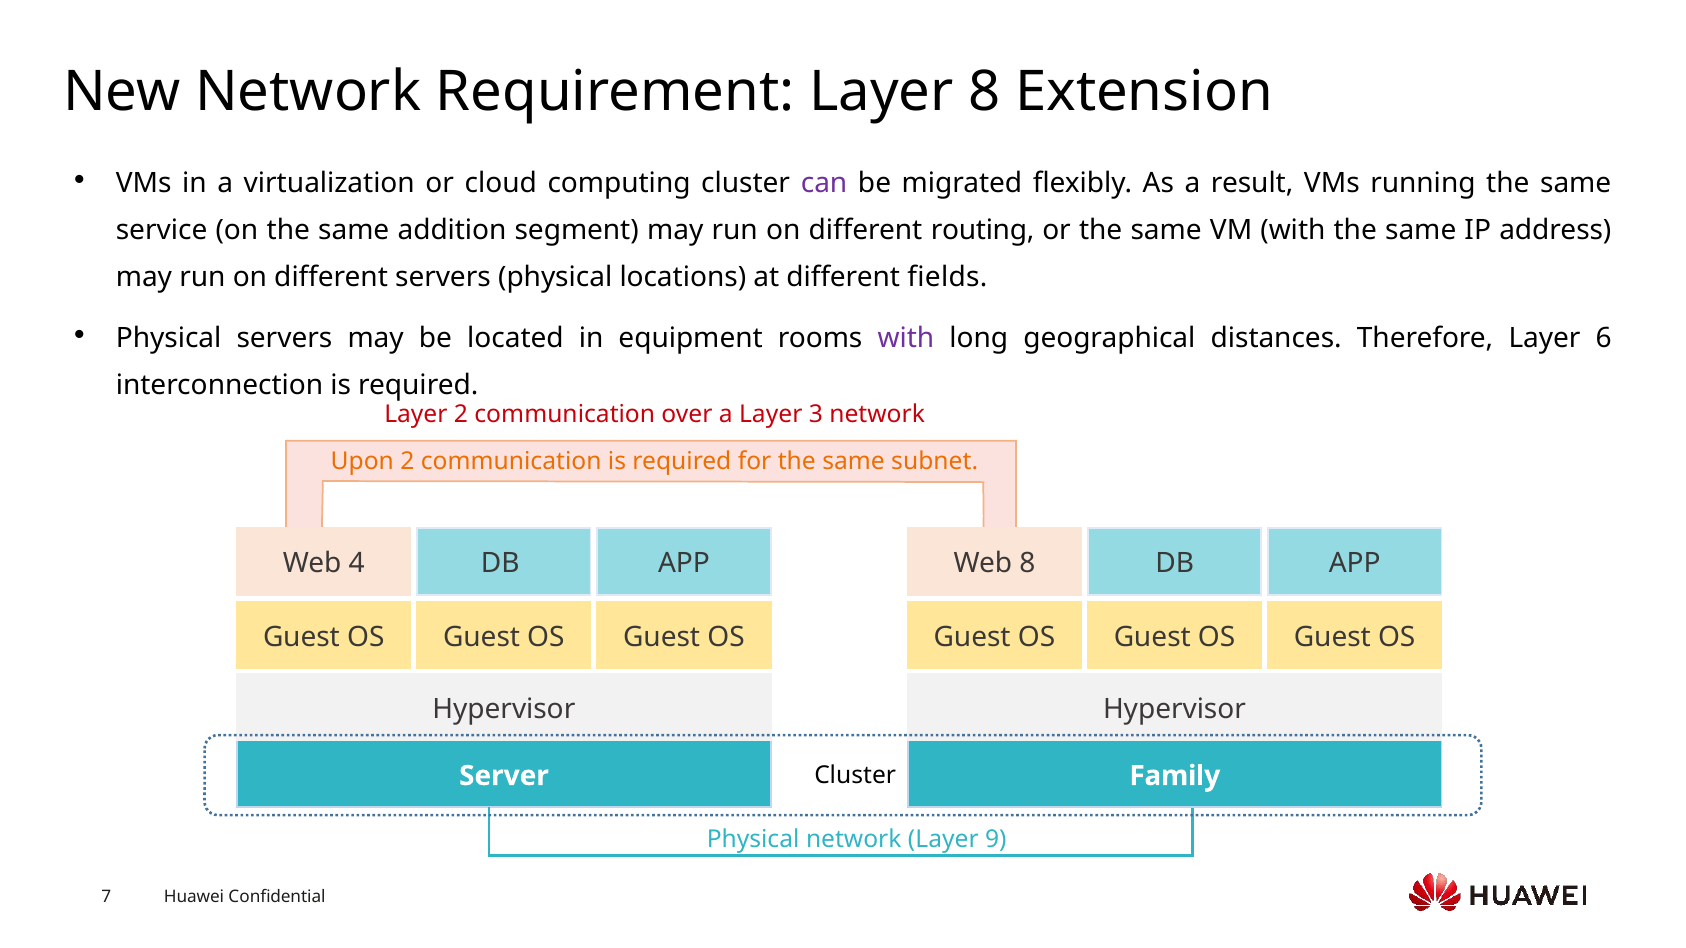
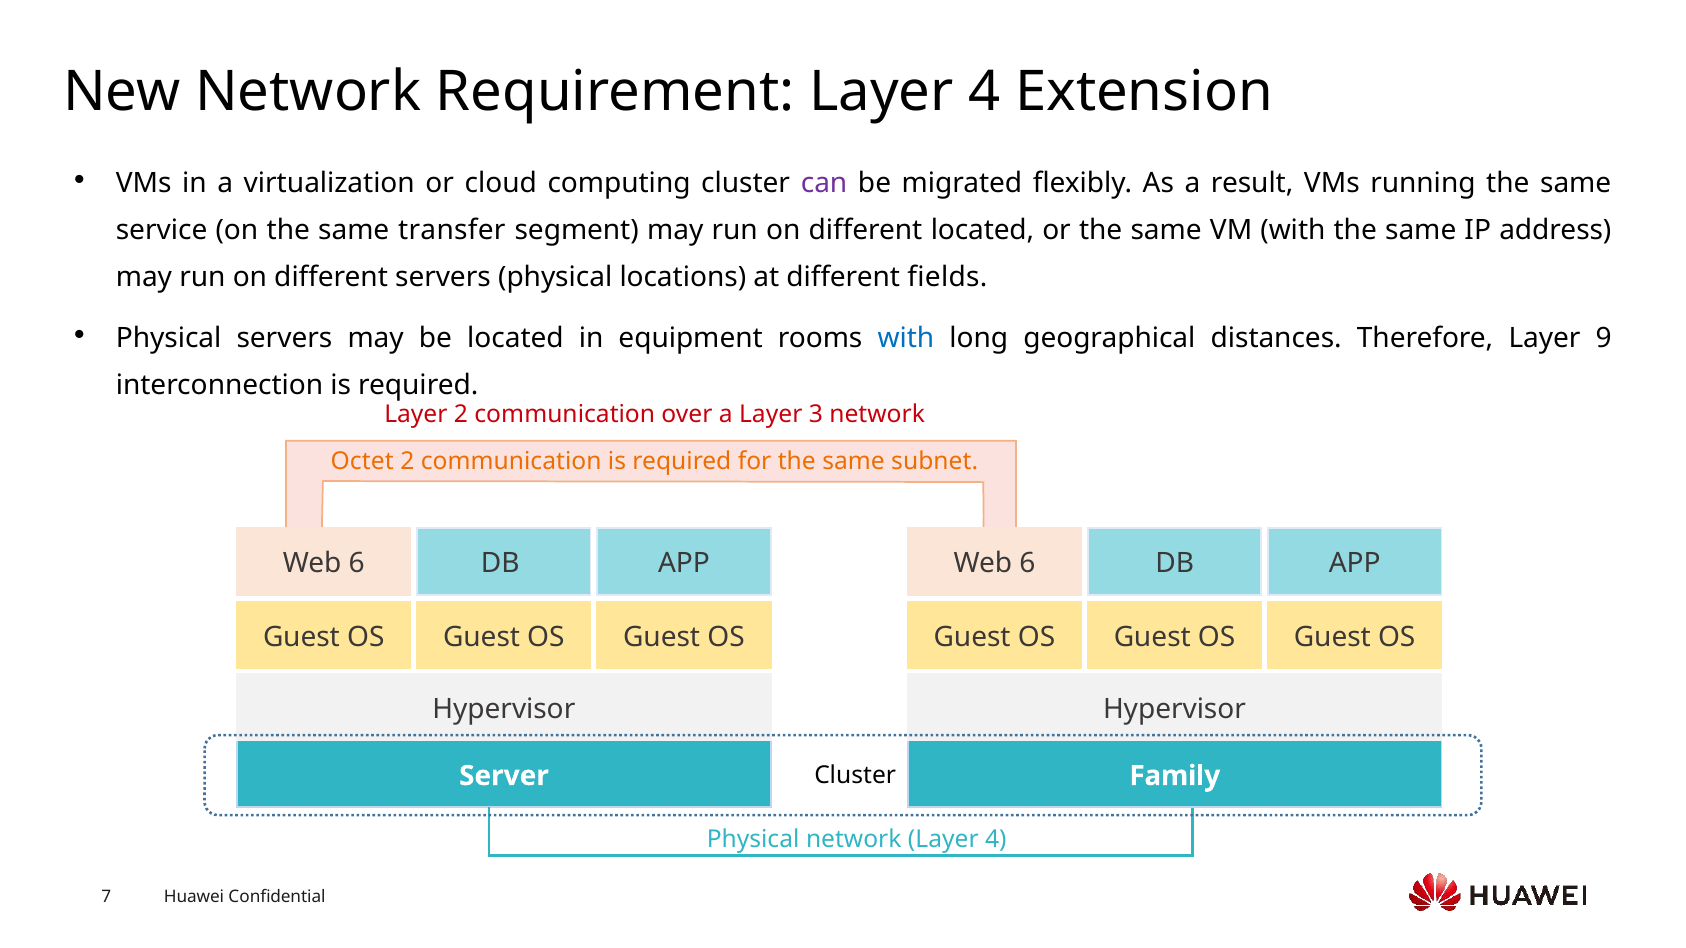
Requirement Layer 8: 8 -> 4 (985, 92)
addition: addition -> transfer (452, 230)
different routing: routing -> located (982, 230)
with colour: purple -> blue (906, 339)
6: 6 -> 9 (1604, 339)
Upon: Upon -> Octet (362, 461)
4: 4 -> 6 (357, 564)
8: 8 -> 6 (1027, 564)
network Layer 9: 9 -> 4 (996, 840)
